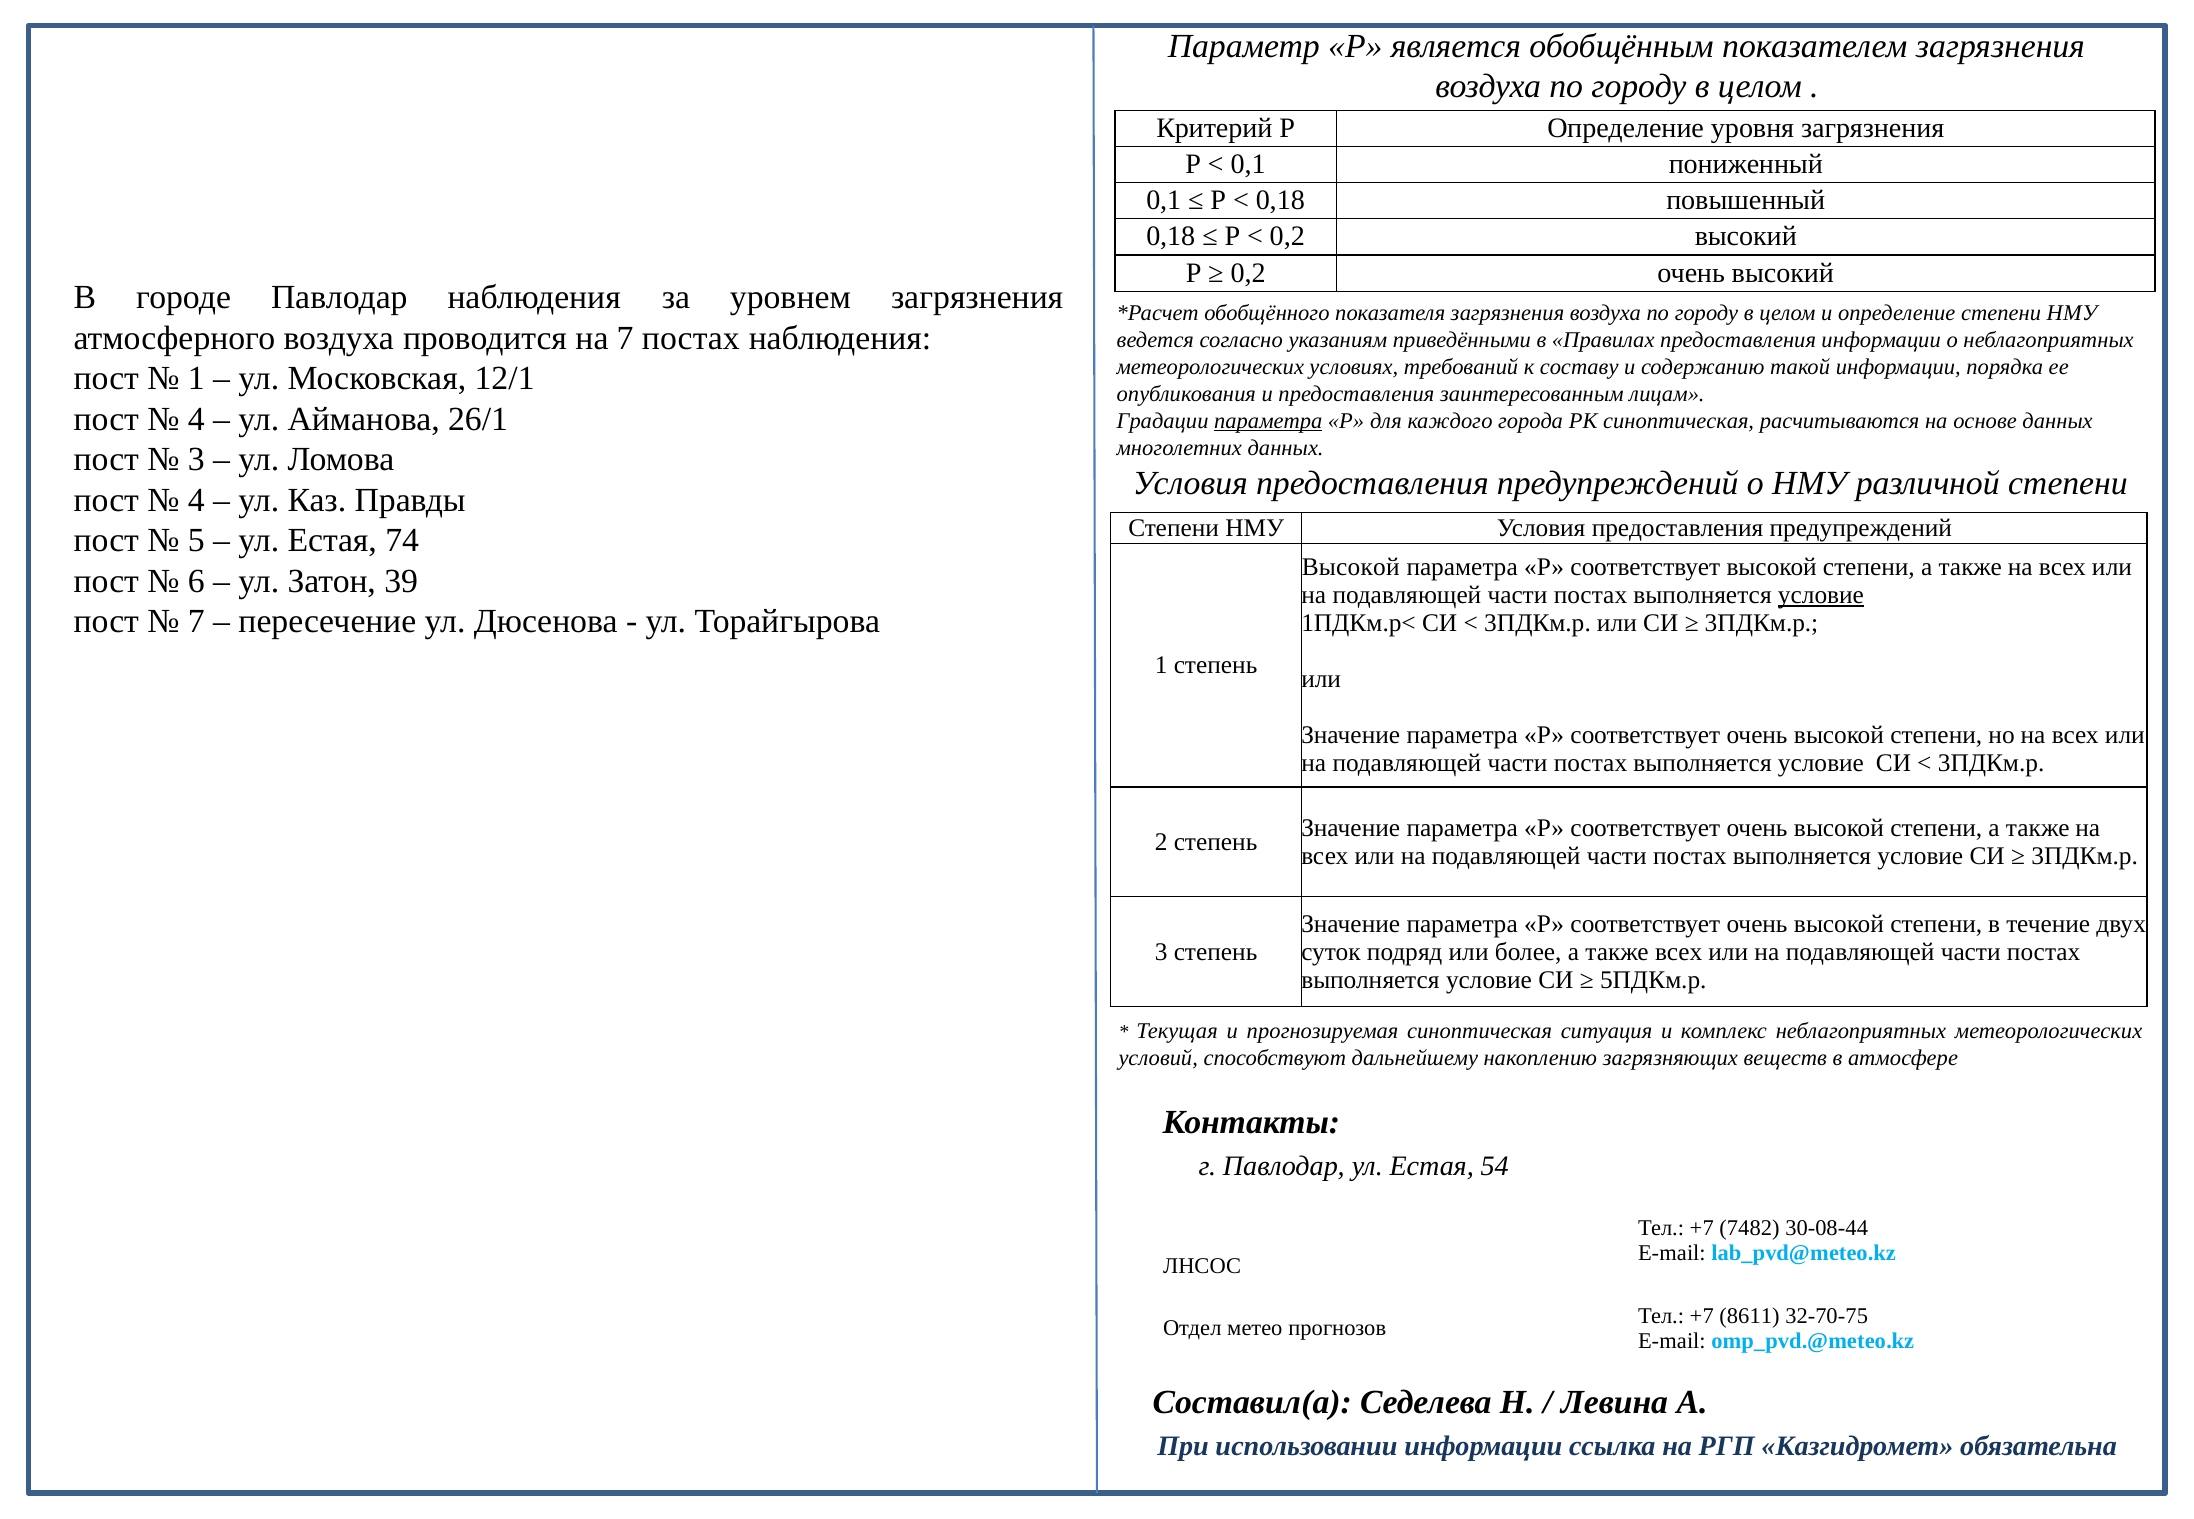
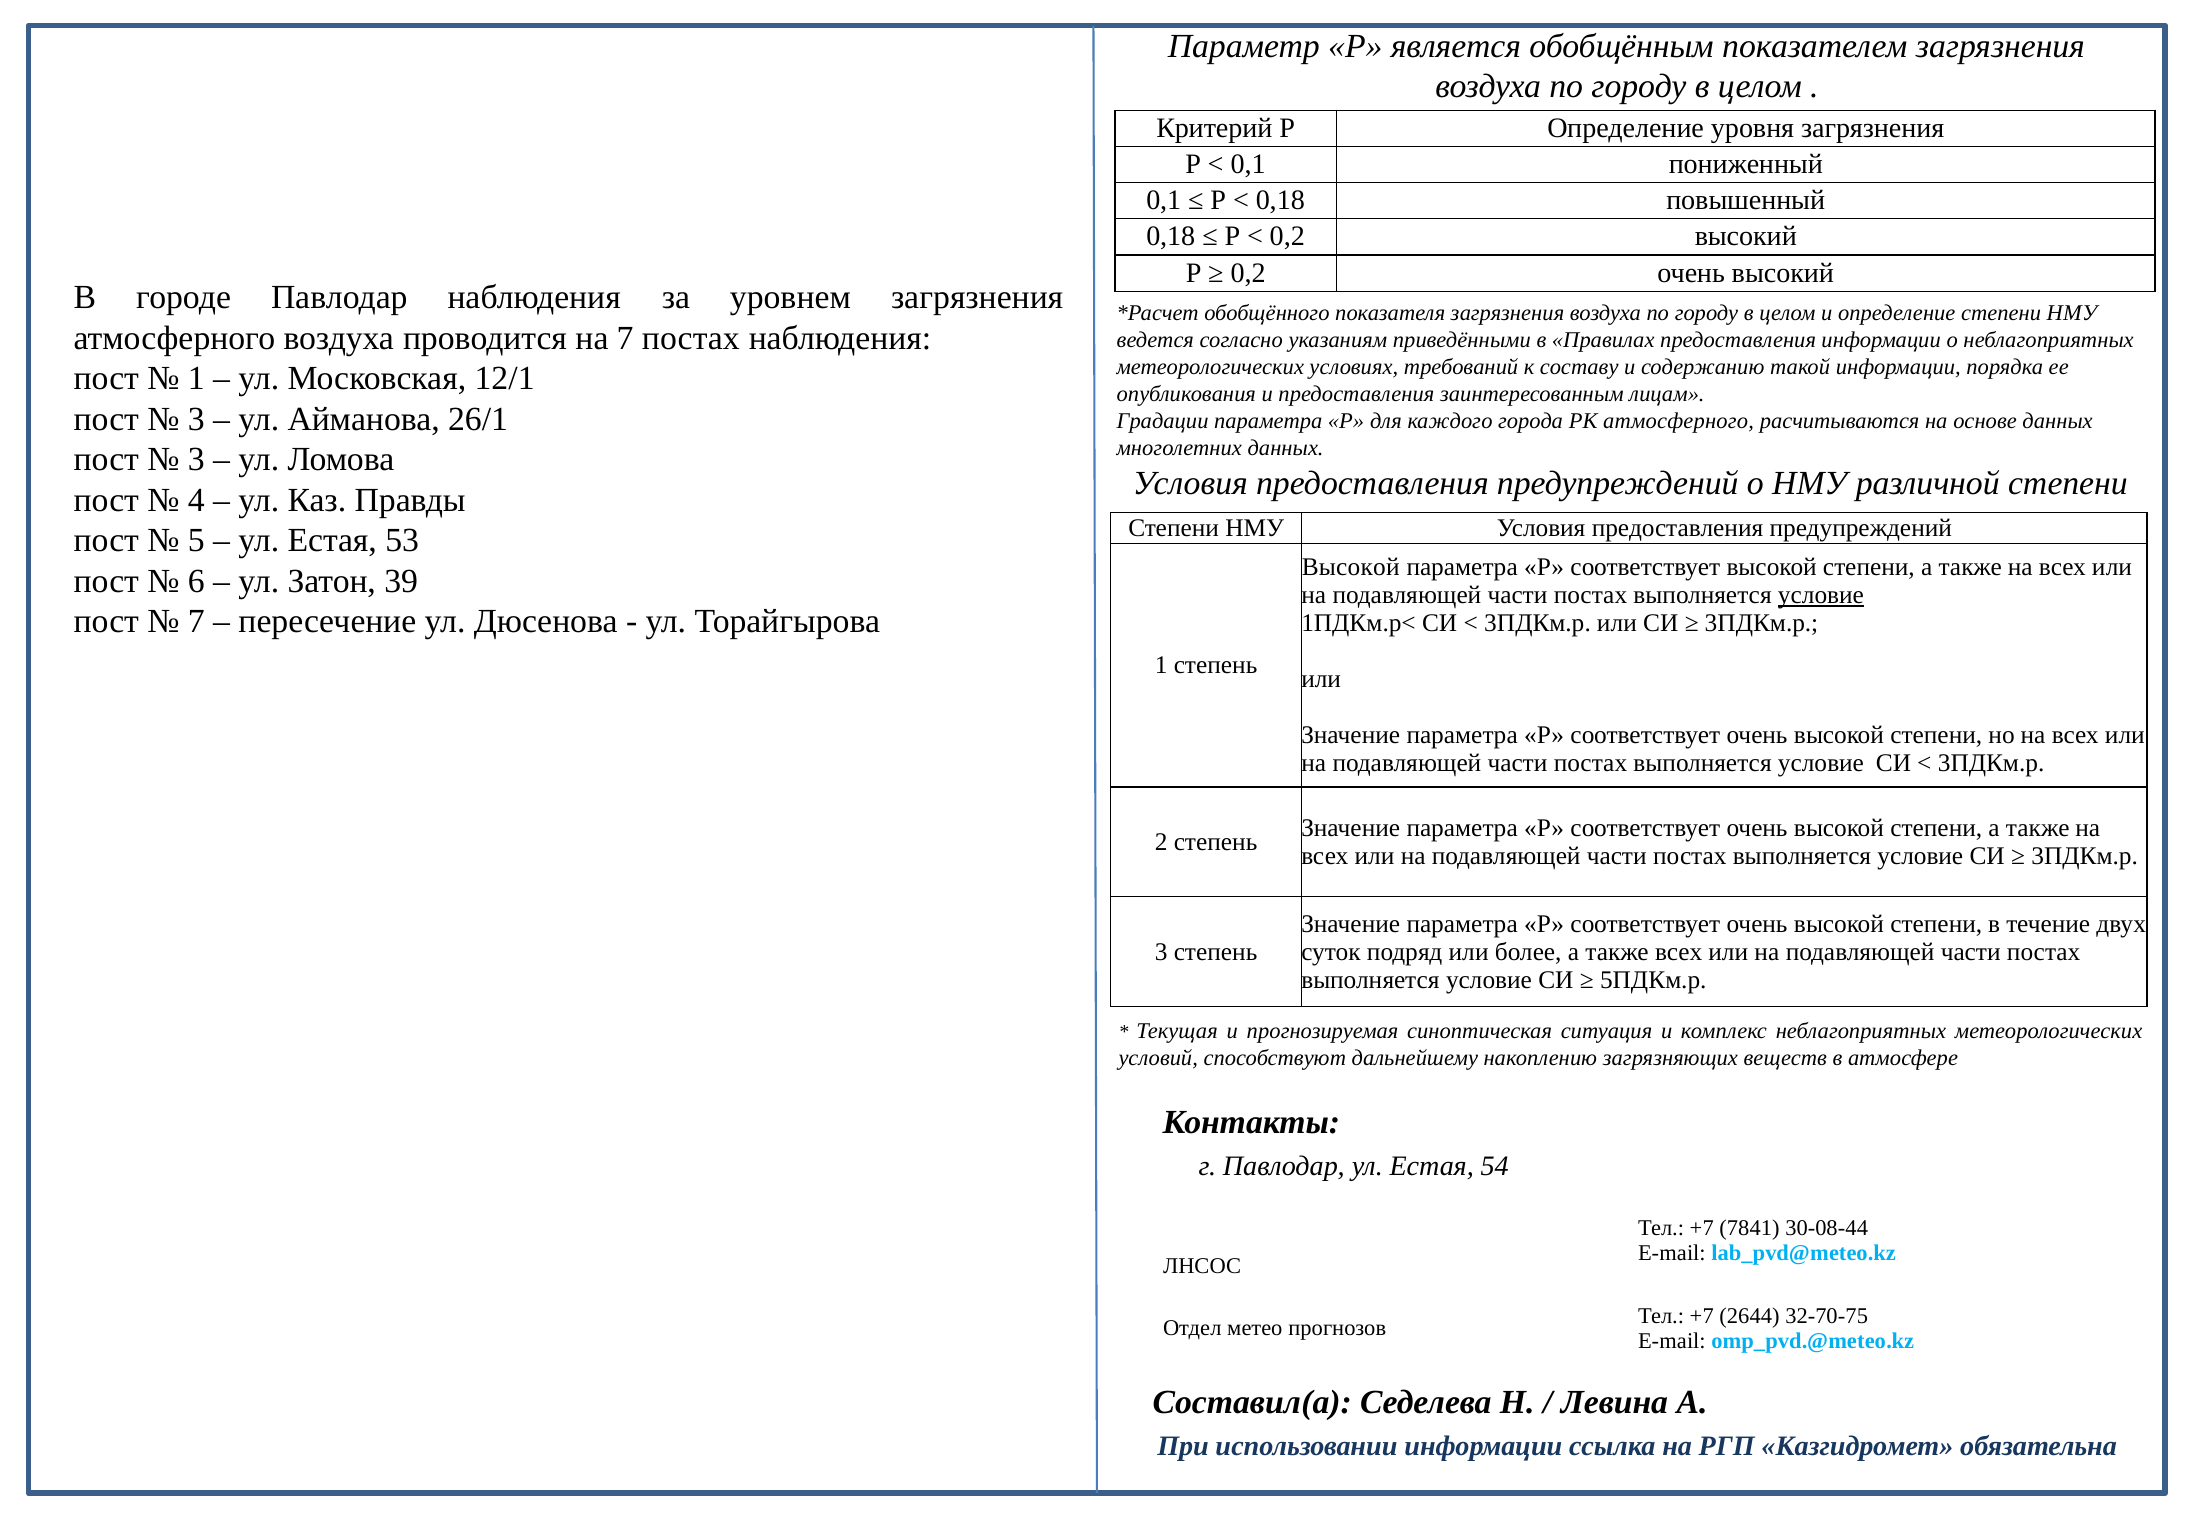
4: 4 -> 3 (196, 419)
параметра underline: present -> none (1268, 421)
РК синоптическая: синоптическая -> атмосферного (1679, 421)
74: 74 -> 53 (402, 541)
7482: 7482 -> 7841 (1749, 1228)
8611: 8611 -> 2644 (1749, 1316)
